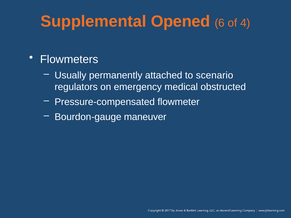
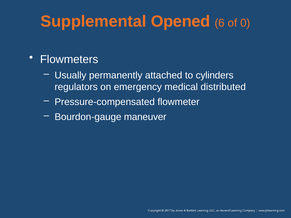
4: 4 -> 0 (245, 23)
scenario: scenario -> cylinders (215, 75)
obstructed: obstructed -> distributed (223, 87)
